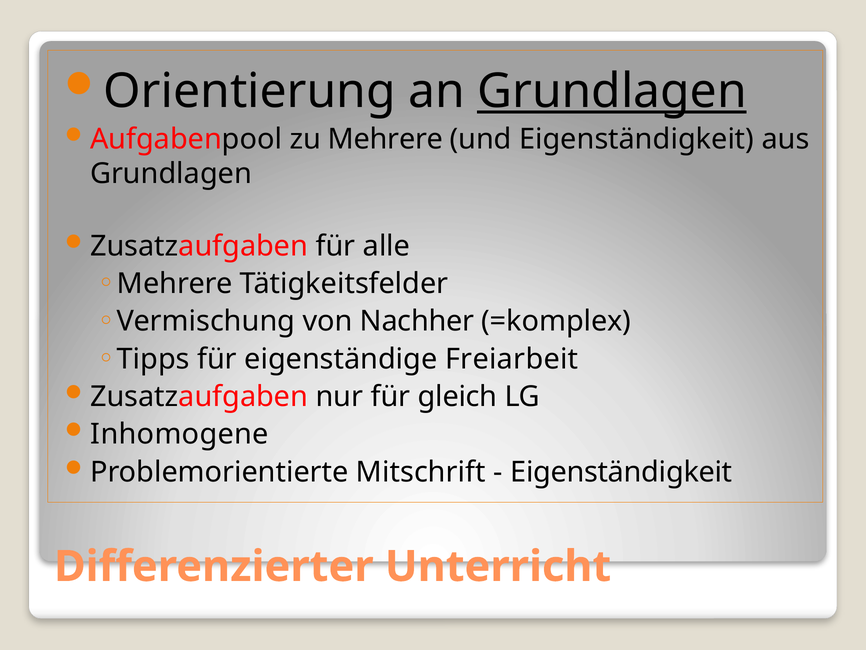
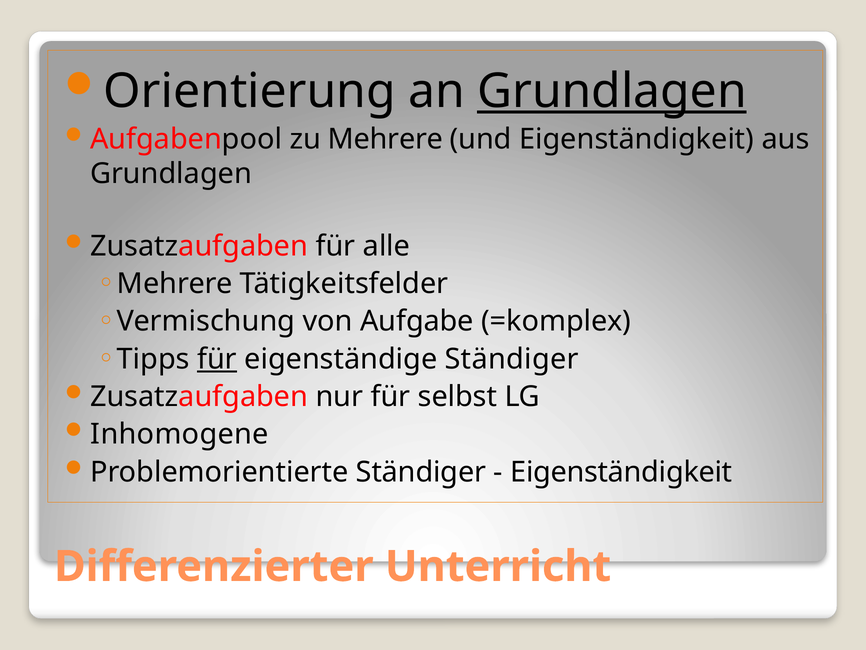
Nachher: Nachher -> Aufgabe (417, 321)
für underline: none -> present (217, 359)
eigenständige Freiarbeit: Freiarbeit -> Ständiger (512, 359)
gleich: gleich -> selbst (457, 396)
Problemorientierte Mitschrift: Mitschrift -> Ständiger (421, 472)
